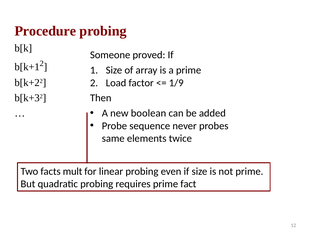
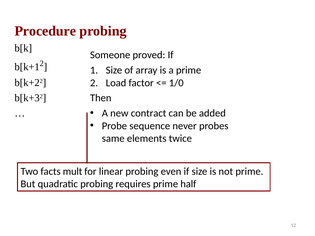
1/9: 1/9 -> 1/0 (176, 83)
boolean: boolean -> contract (149, 113)
fact: fact -> half (188, 184)
